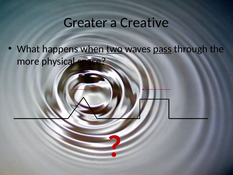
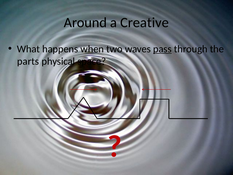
Greater: Greater -> Around (85, 23)
two underline: present -> none (114, 49)
more: more -> parts (28, 61)
